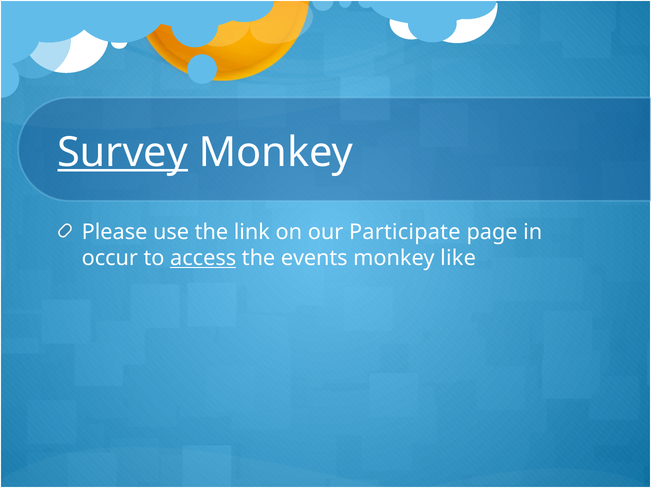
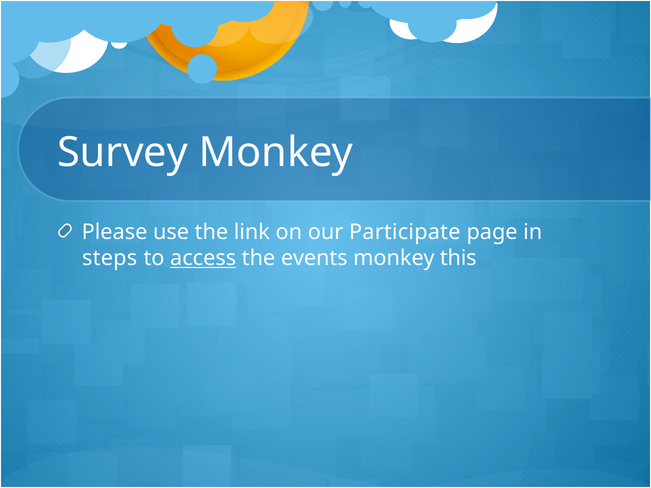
Survey underline: present -> none (123, 152)
occur: occur -> steps (110, 258)
like: like -> this (458, 258)
